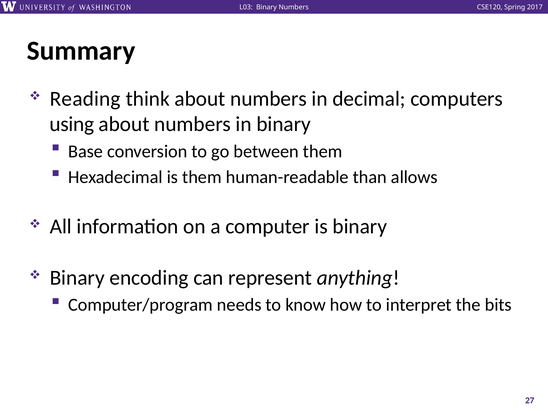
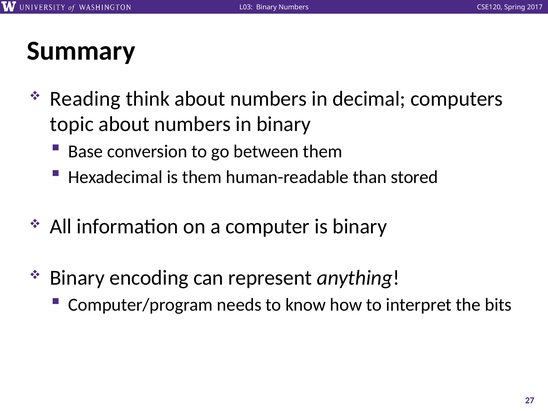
using: using -> topic (72, 124)
allows: allows -> stored (414, 177)
